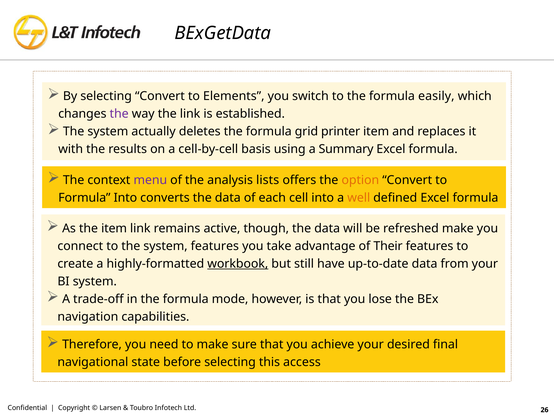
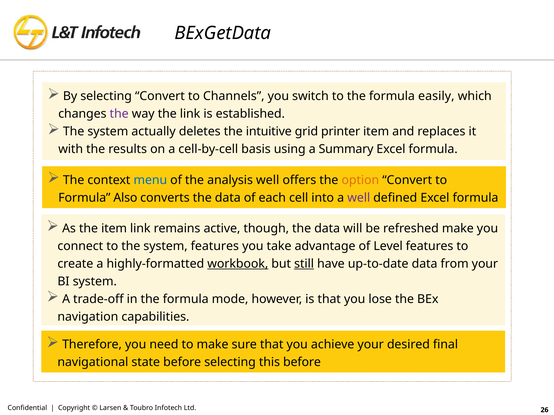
Elements: Elements -> Channels (234, 96)
deletes the formula: formula -> intuitive (269, 132)
menu colour: purple -> blue (150, 180)
analysis lists: lists -> well (268, 180)
Formula Into: Into -> Also (125, 198)
well colour: orange -> purple (359, 198)
Their: Their -> Level (388, 246)
still underline: none -> present (304, 264)
this access: access -> before (302, 363)
